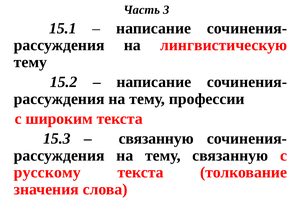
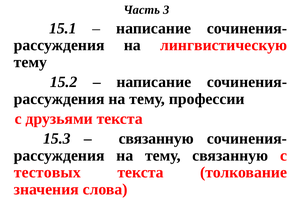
широким: широким -> друзьями (59, 119)
русскому: русскому -> тестовых (47, 173)
